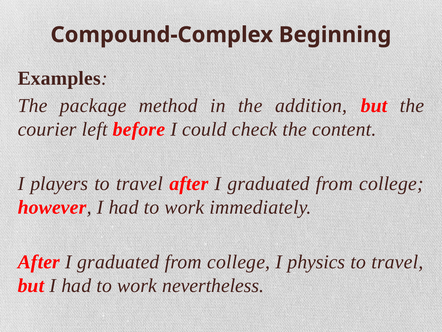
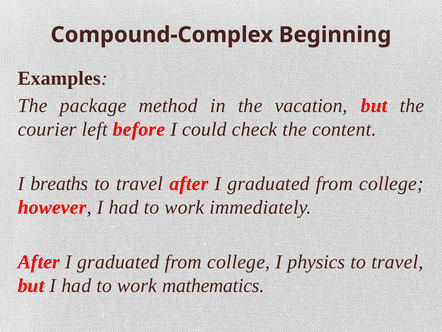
addition: addition -> vacation (311, 105)
players: players -> breaths (59, 184)
nevertheless: nevertheless -> mathematics (213, 285)
